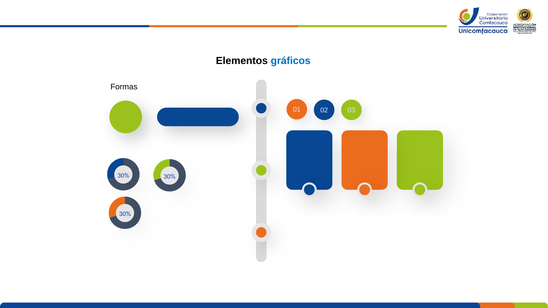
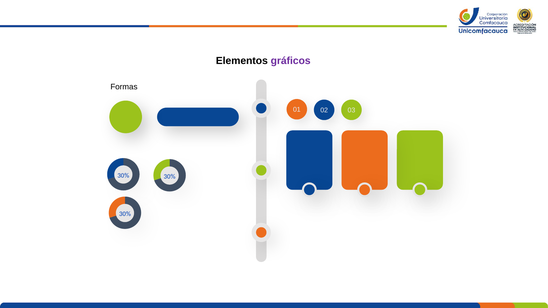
gráficos colour: blue -> purple (291, 61)
